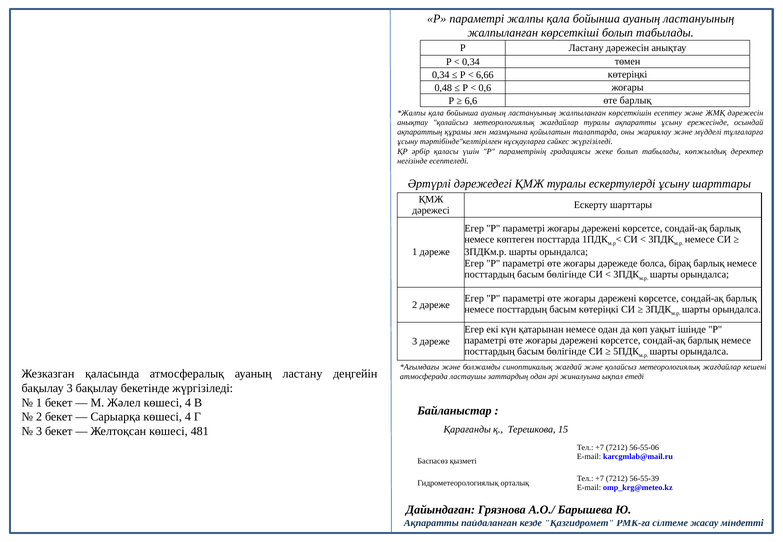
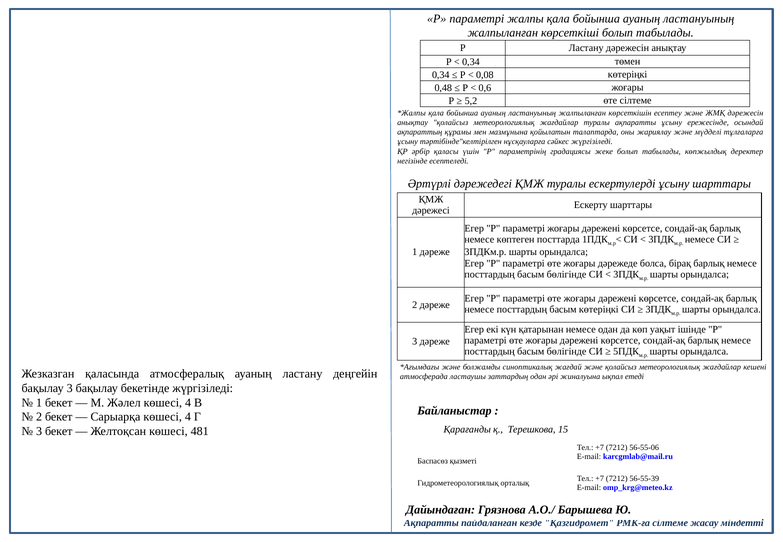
6,66: 6,66 -> 0,08 (485, 75)
6,6: 6,6 -> 5,2 (471, 101)
өте барлық: барлық -> сілтеме (636, 100)
